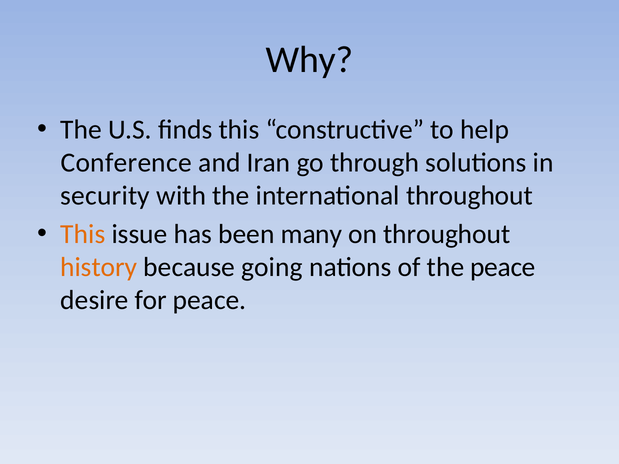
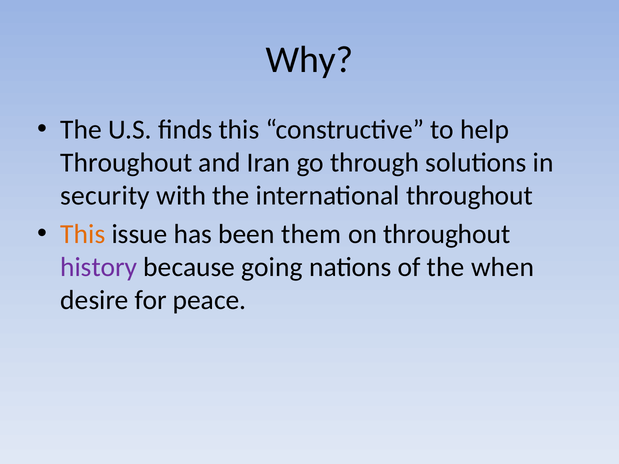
Conference: Conference -> Throughout (126, 163)
many: many -> them (311, 234)
history colour: orange -> purple (99, 267)
the peace: peace -> when (503, 267)
